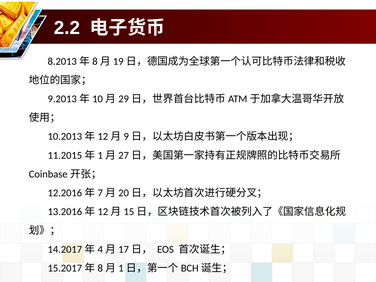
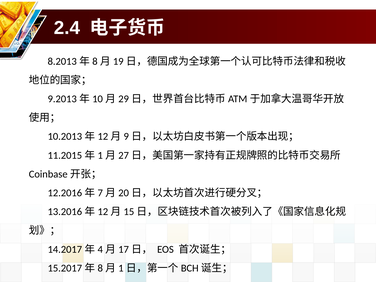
2.2: 2.2 -> 2.4 (67, 28)
